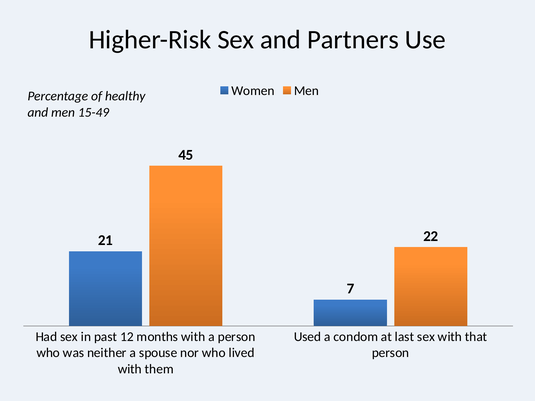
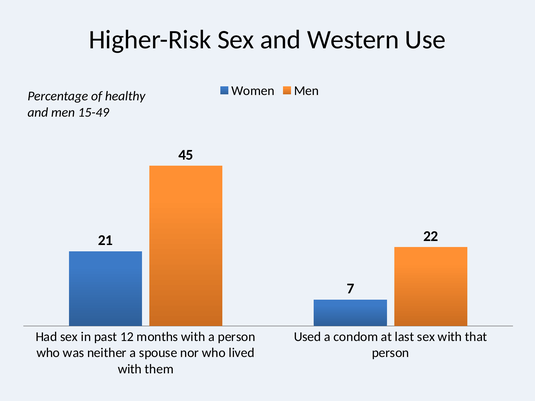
Partners: Partners -> Western (353, 40)
